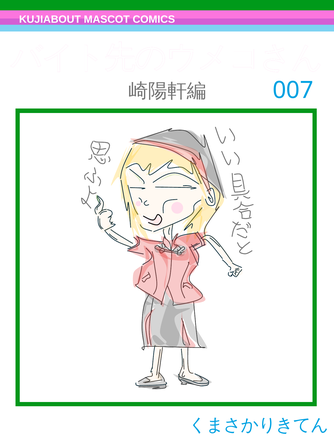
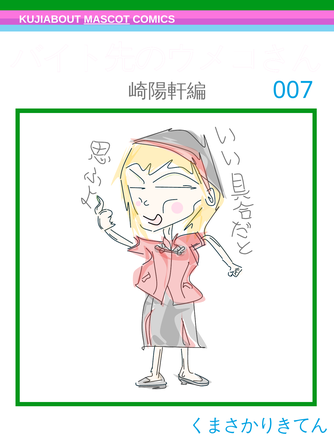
MASCOT underline: none -> present (107, 19)
